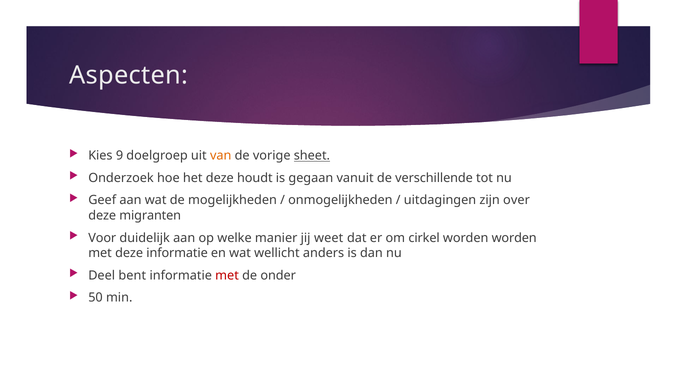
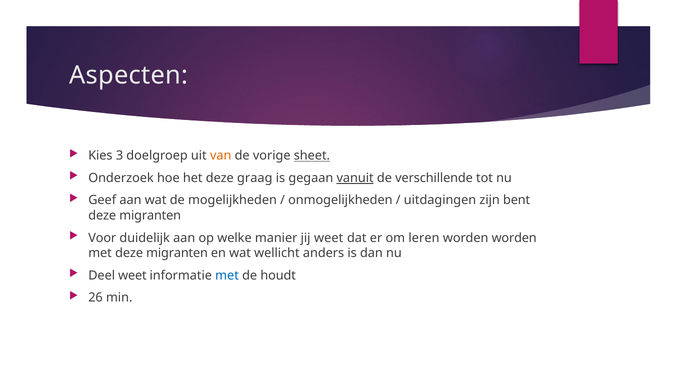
9: 9 -> 3 (120, 156)
houdt: houdt -> graag (255, 178)
vanuit underline: none -> present (355, 178)
over: over -> bent (517, 200)
cirkel: cirkel -> leren (424, 238)
met deze informatie: informatie -> migranten (177, 253)
Deel bent: bent -> weet (132, 275)
met colour: red -> blue (227, 275)
onder: onder -> houdt (278, 275)
50: 50 -> 26 (96, 298)
